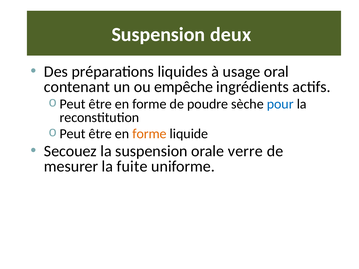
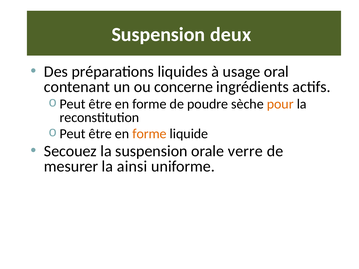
empêche: empêche -> concerne (184, 87)
pour colour: blue -> orange (280, 104)
fuite: fuite -> ainsi (132, 167)
